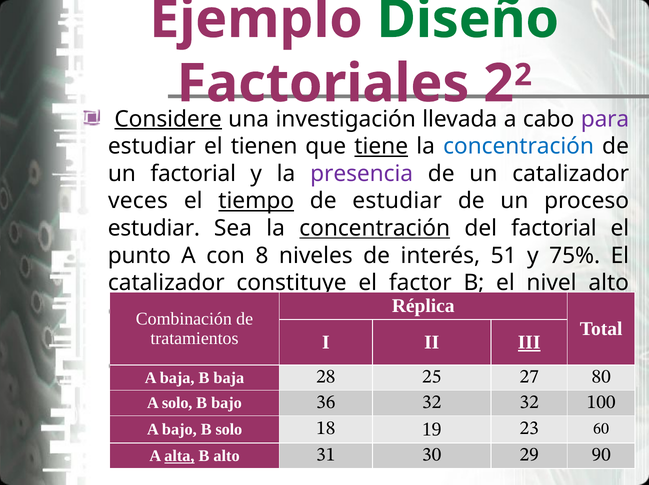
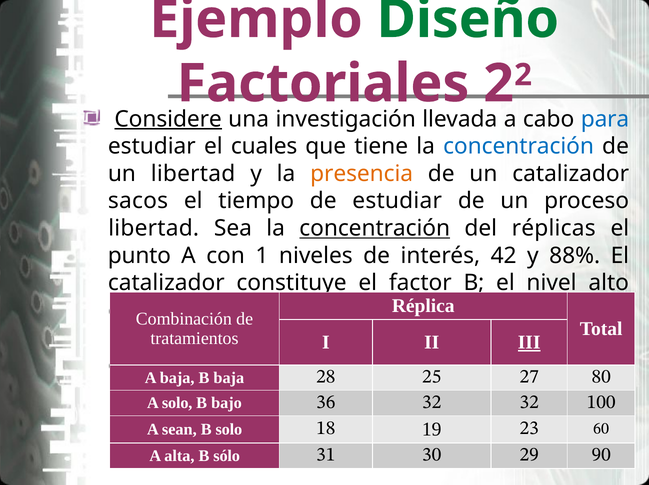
para colour: purple -> blue (605, 119)
tienen: tienen -> cuales (264, 147)
tiene underline: present -> none (381, 147)
un factorial: factorial -> libertad (193, 174)
presencia colour: purple -> orange (362, 174)
veces: veces -> sacos (138, 201)
tiempo underline: present -> none (256, 201)
estudiar: estudiar -> libertad (154, 228)
del factorial: factorial -> réplicas (554, 228)
8: 8 -> 1 (262, 256)
51: 51 -> 42 (504, 256)
75%: 75% -> 88% (575, 256)
A bajo: bajo -> sean (179, 430)
alta underline: present -> none (179, 456)
B alto: alto -> sólo (227, 456)
